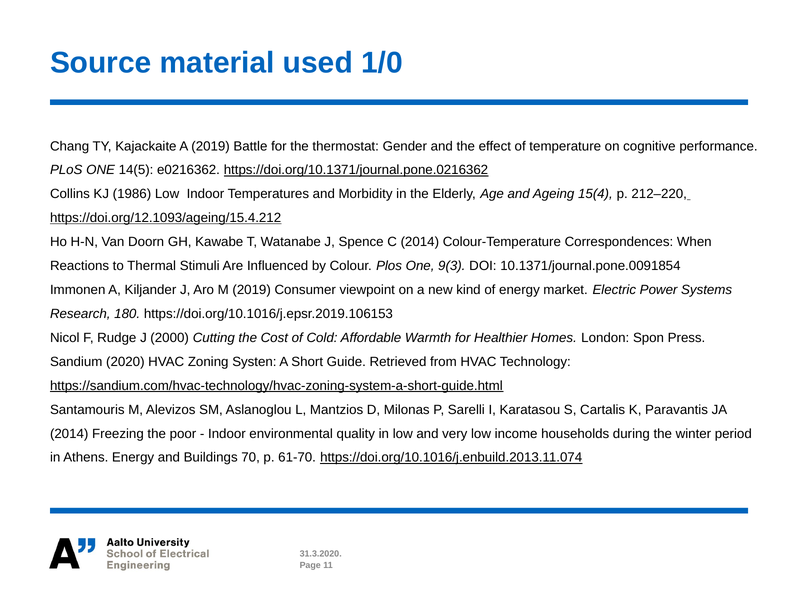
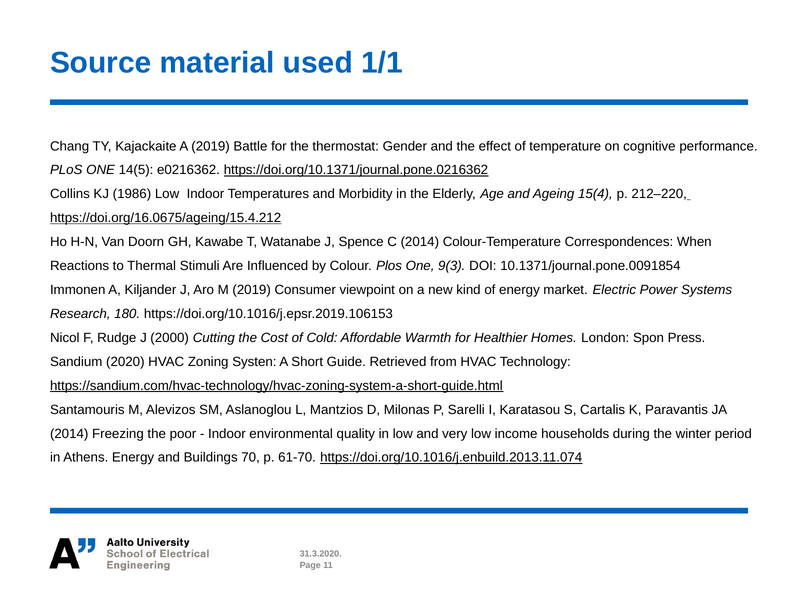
1/0: 1/0 -> 1/1 (382, 63)
https://doi.org/12.1093/ageing/15.4.212: https://doi.org/12.1093/ageing/15.4.212 -> https://doi.org/16.0675/ageing/15.4.212 (166, 218)
